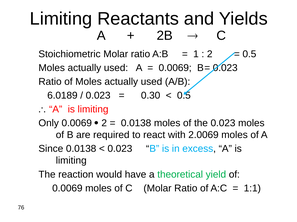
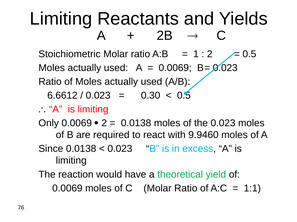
6.0189: 6.0189 -> 6.6612 (62, 96)
2.0069: 2.0069 -> 9.9460 (203, 135)
